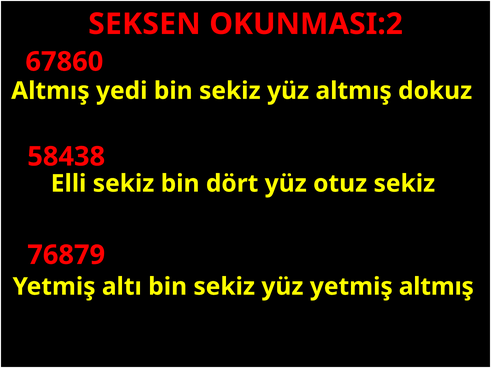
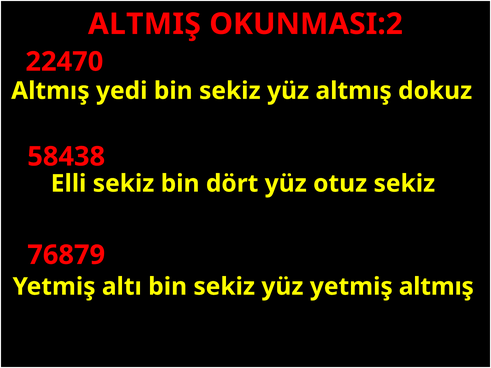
SEKSEN: SEKSEN -> ALTMIŞ (144, 24)
67860: 67860 -> 22470 (64, 62)
